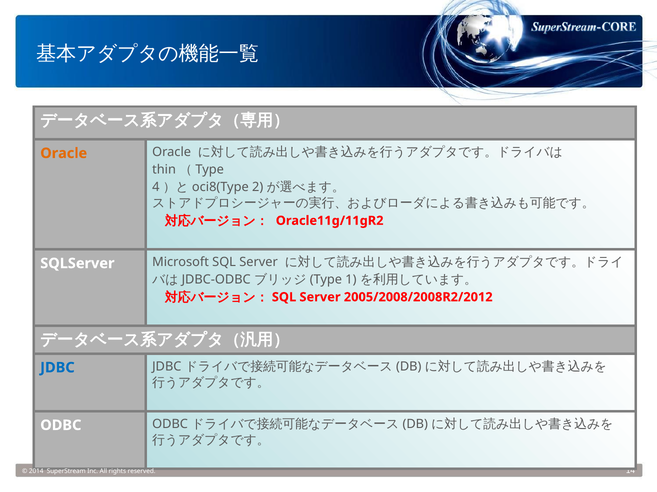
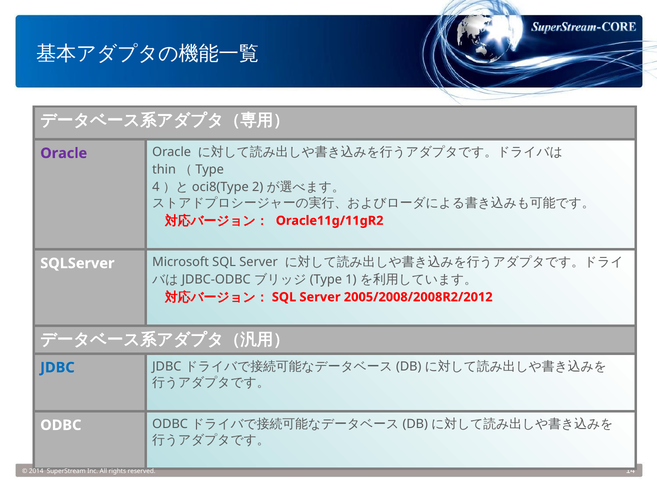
Oracle colour: orange -> purple (64, 154)
